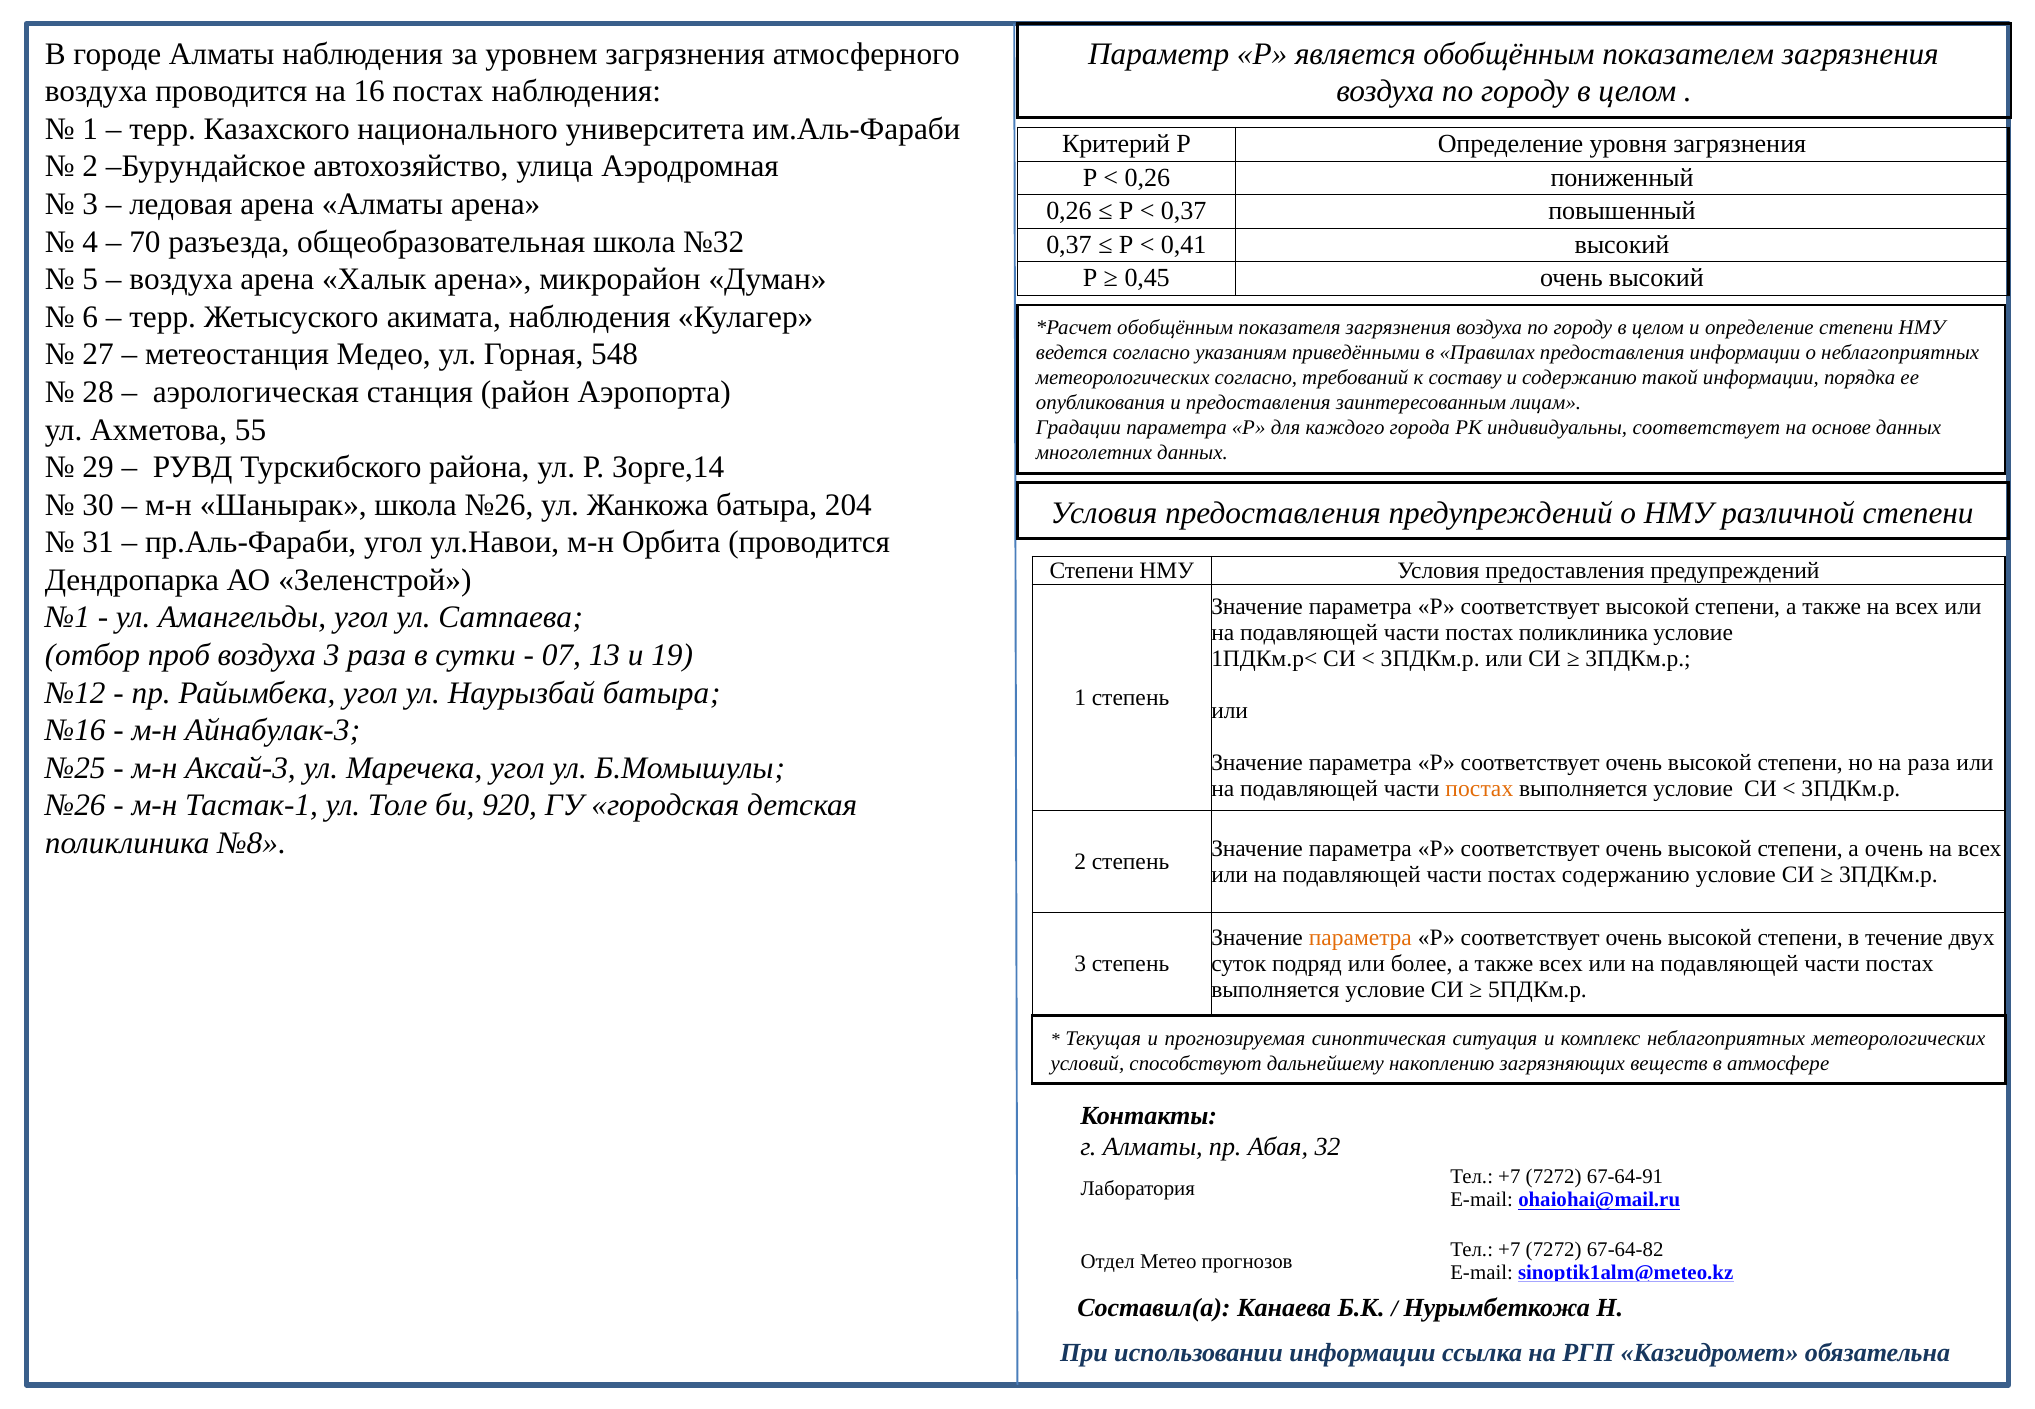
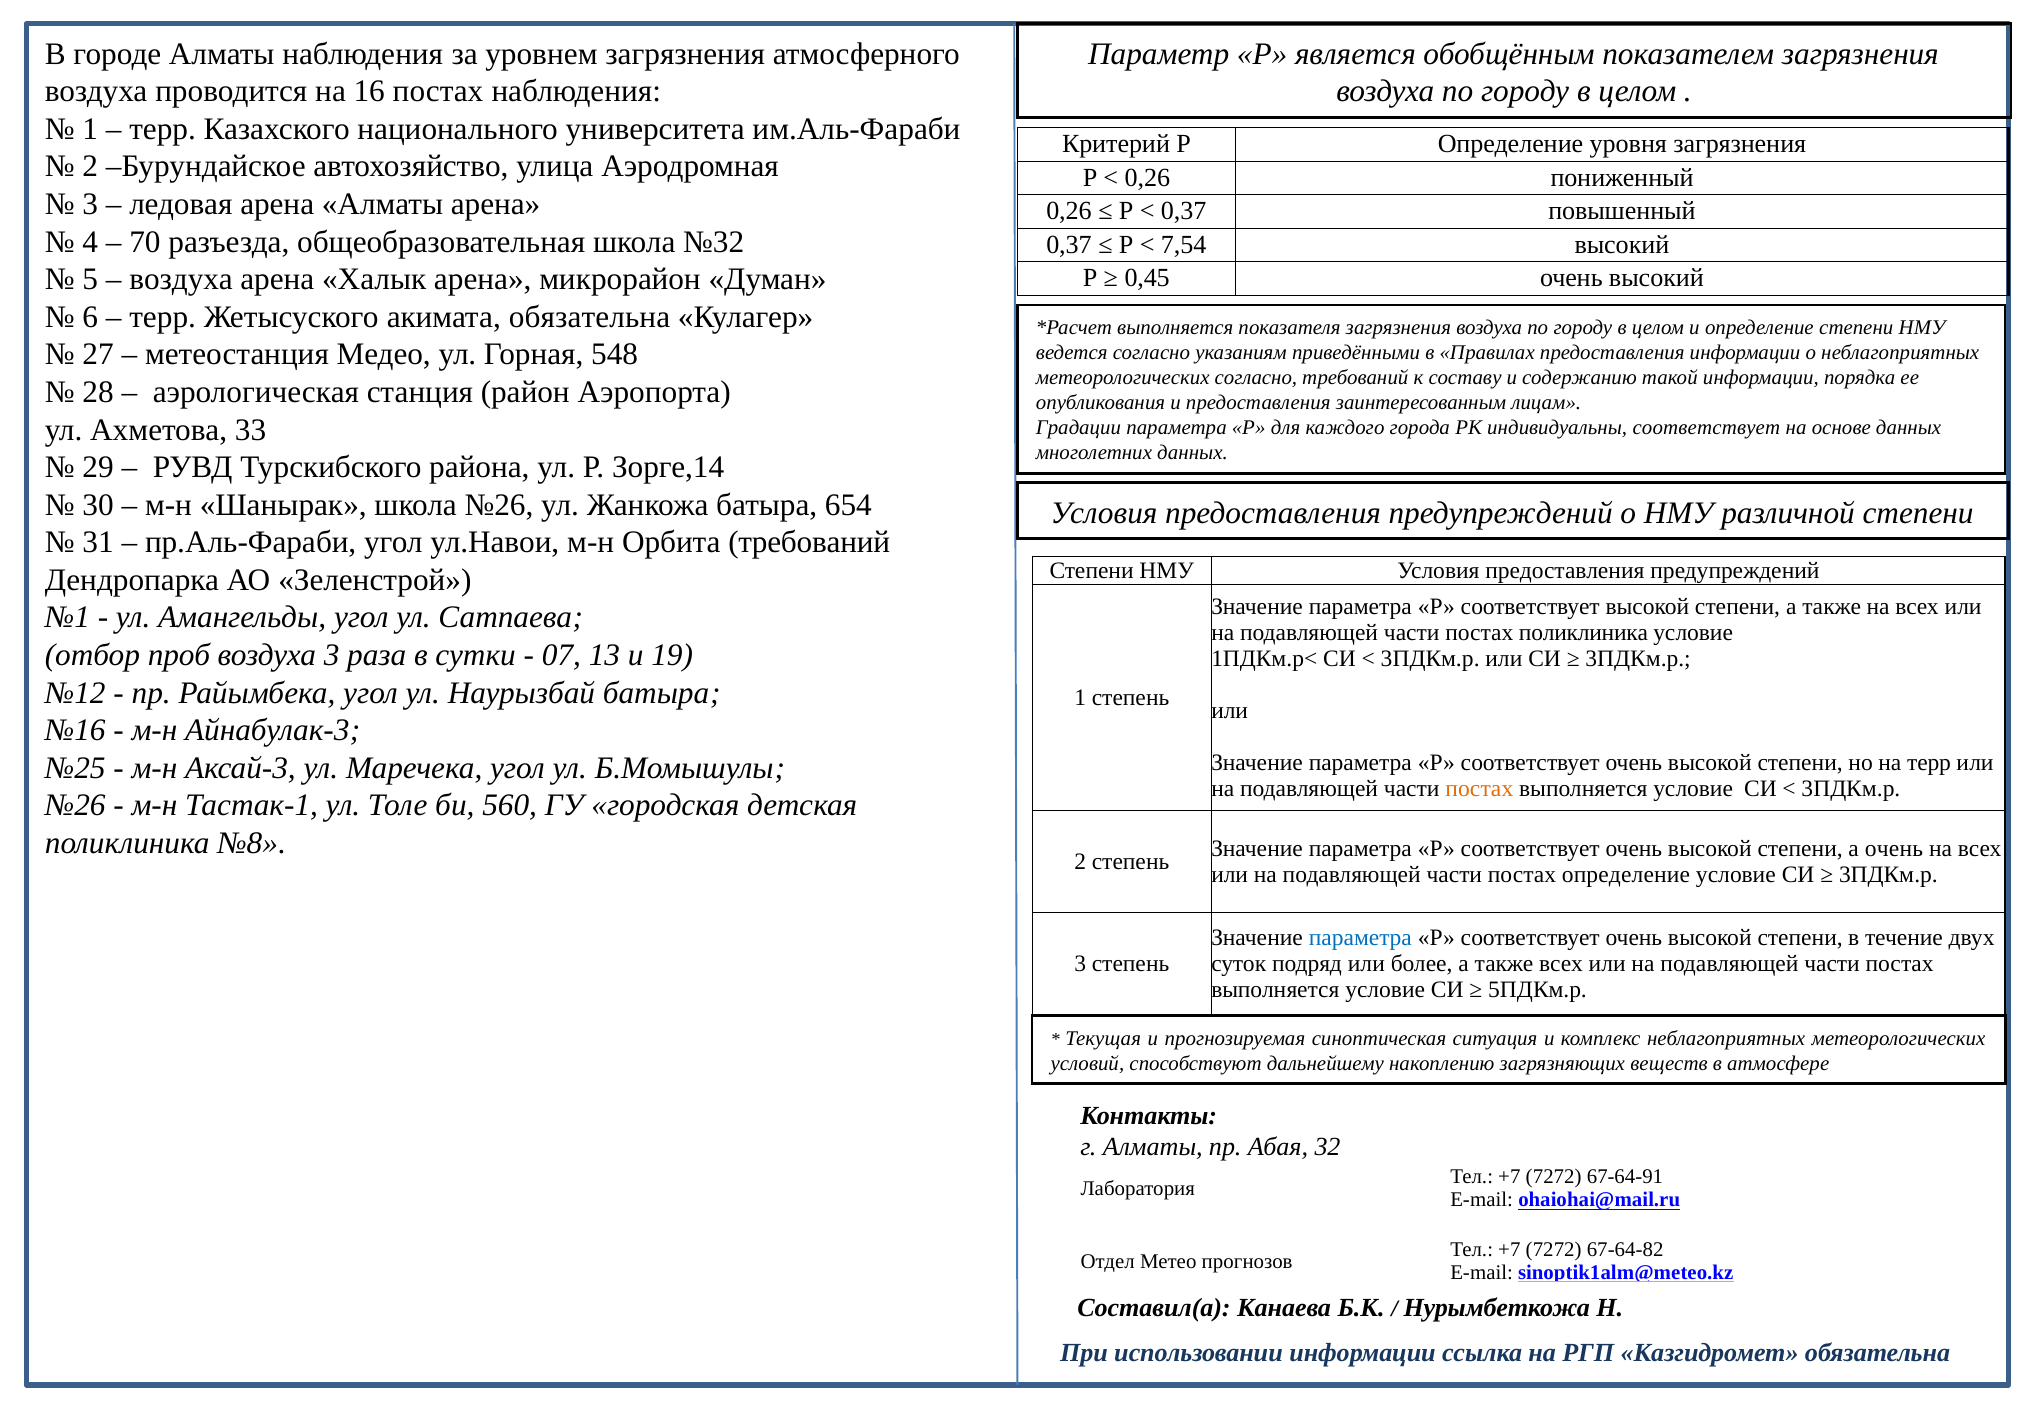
0,41: 0,41 -> 7,54 (1184, 245)
акимата наблюдения: наблюдения -> обязательна (589, 317)
обобщённым: обобщённым -> выполняется (1175, 328)
55: 55 -> 33 (251, 430)
204: 204 -> 654 (848, 505)
Орбита проводится: проводится -> требований (809, 542)
на раза: раза -> терр (1929, 763)
920: 920 -> 560 (510, 805)
постах содержанию: содержанию -> определение (1626, 875)
параметра colour: orange -> blue (1360, 938)
